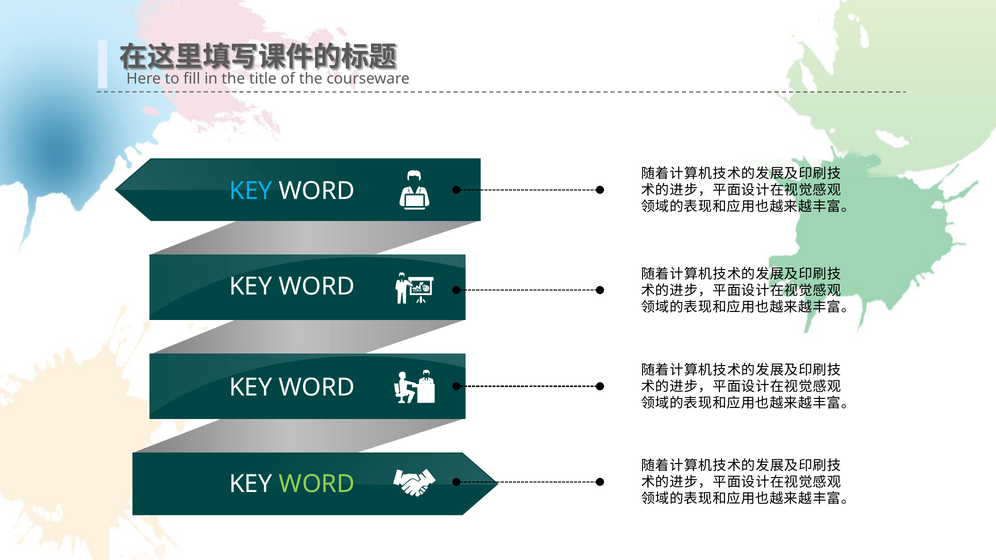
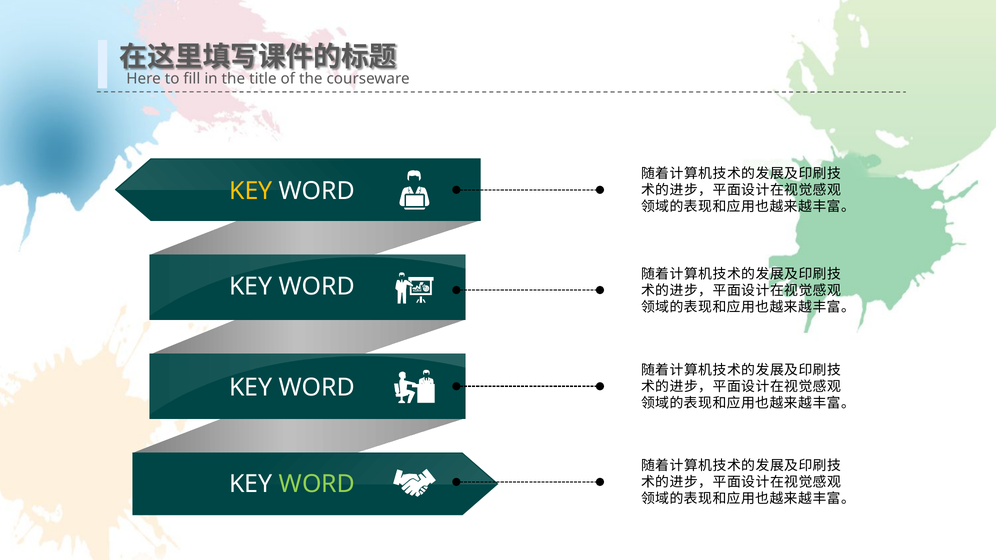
KEY colour: light blue -> yellow (251, 191)
